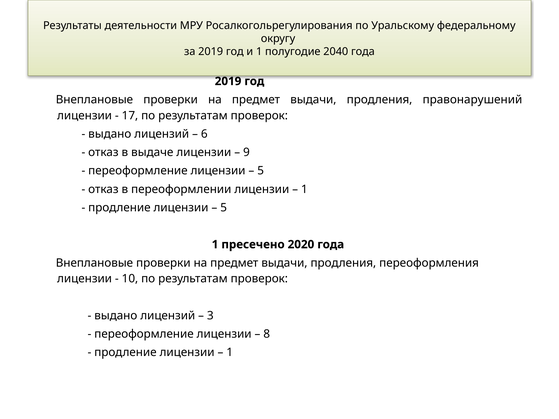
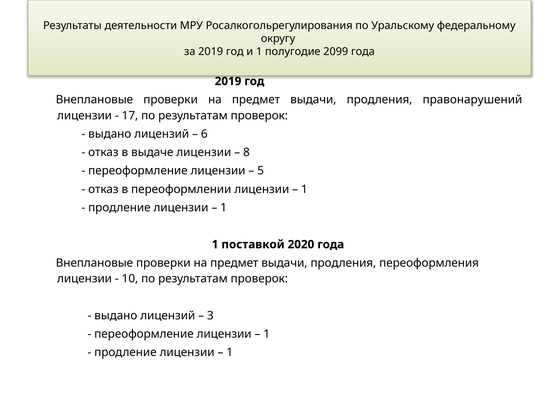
2040: 2040 -> 2099 (336, 52)
9: 9 -> 8 (246, 153)
5: 5 -> 1 (224, 208)
пресечено: пресечено -> поставкой (253, 245)
8: 8 -> 1 (267, 334)
